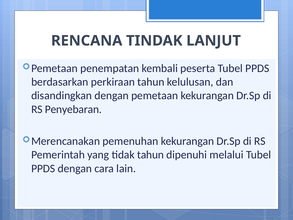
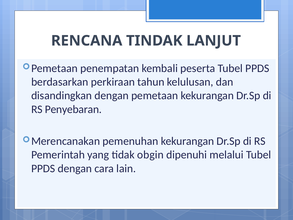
tidak tahun: tahun -> obgin (150, 155)
